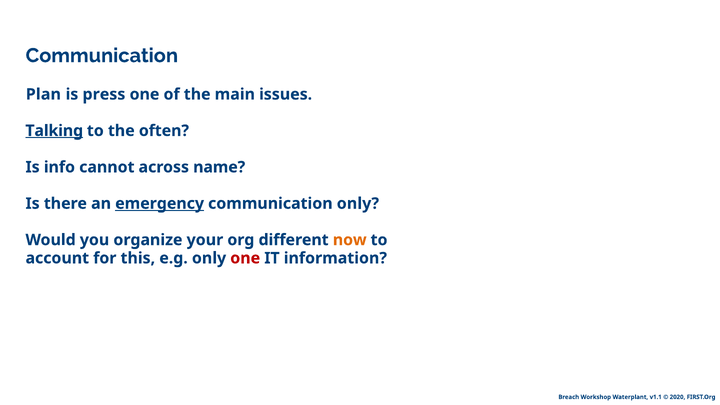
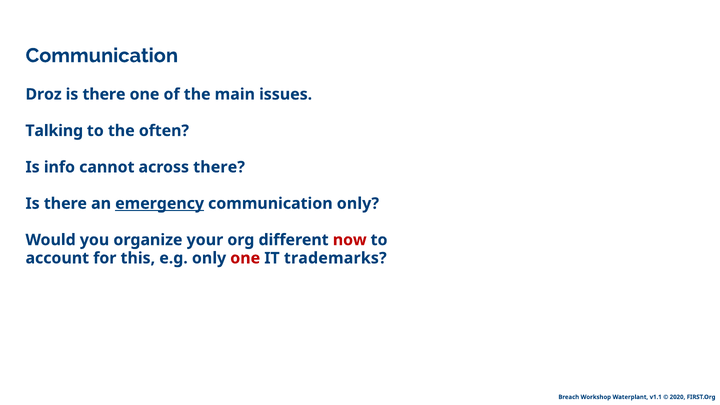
Plan: Plan -> Droz (44, 94)
press: press -> there (104, 94)
Talking underline: present -> none (54, 131)
across name: name -> there (219, 167)
now colour: orange -> red (350, 240)
information: information -> trademarks (335, 258)
